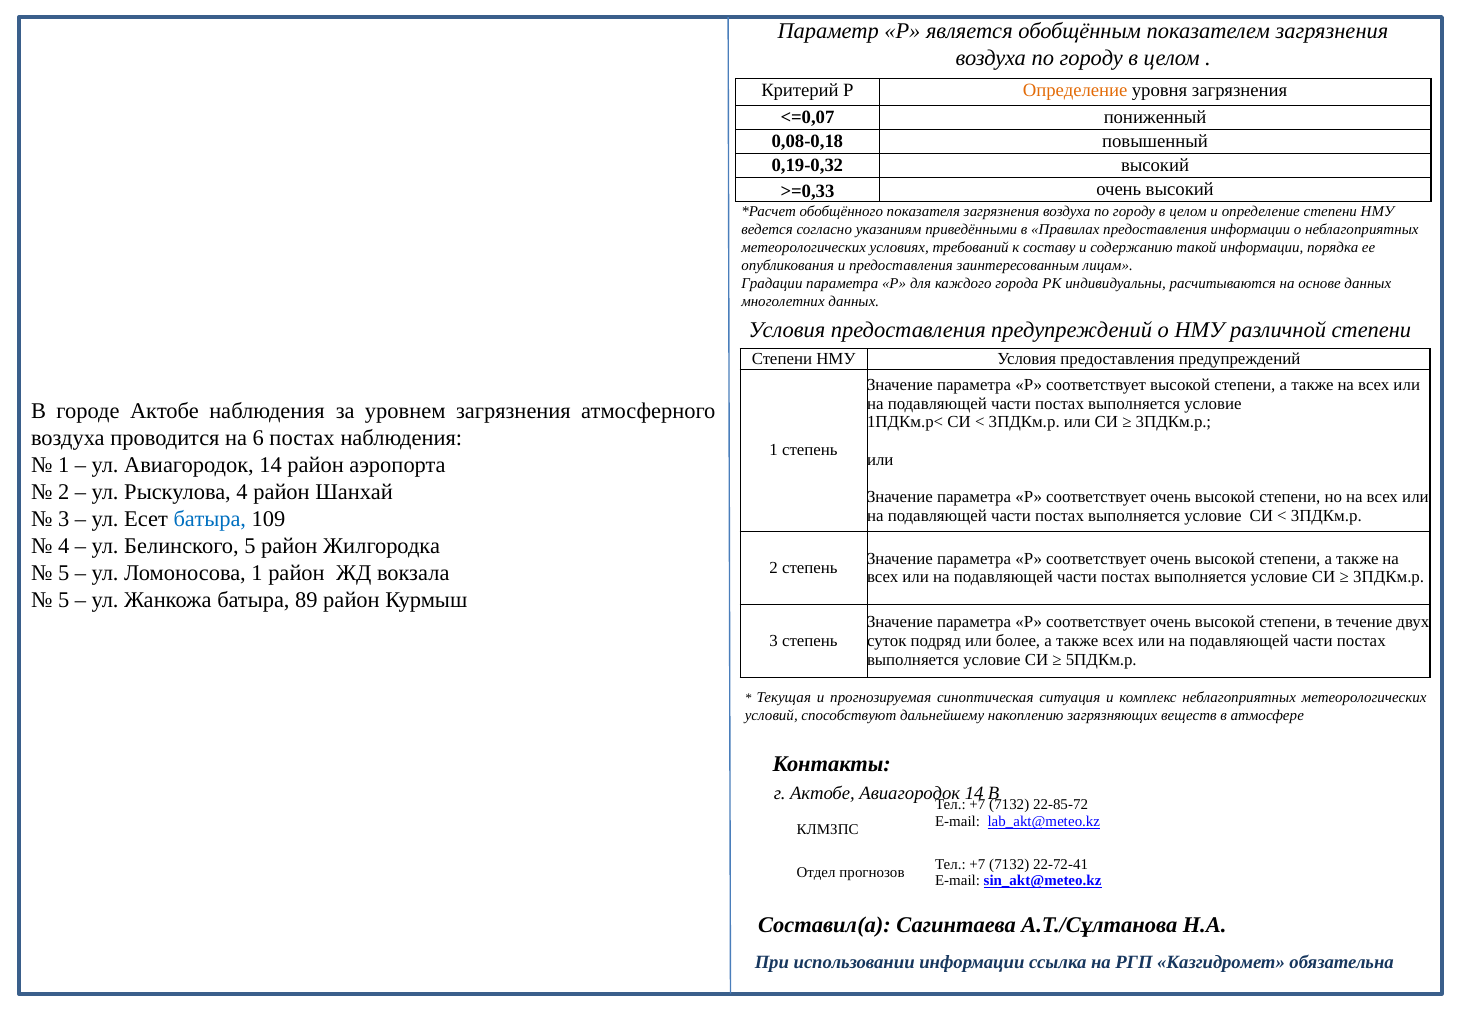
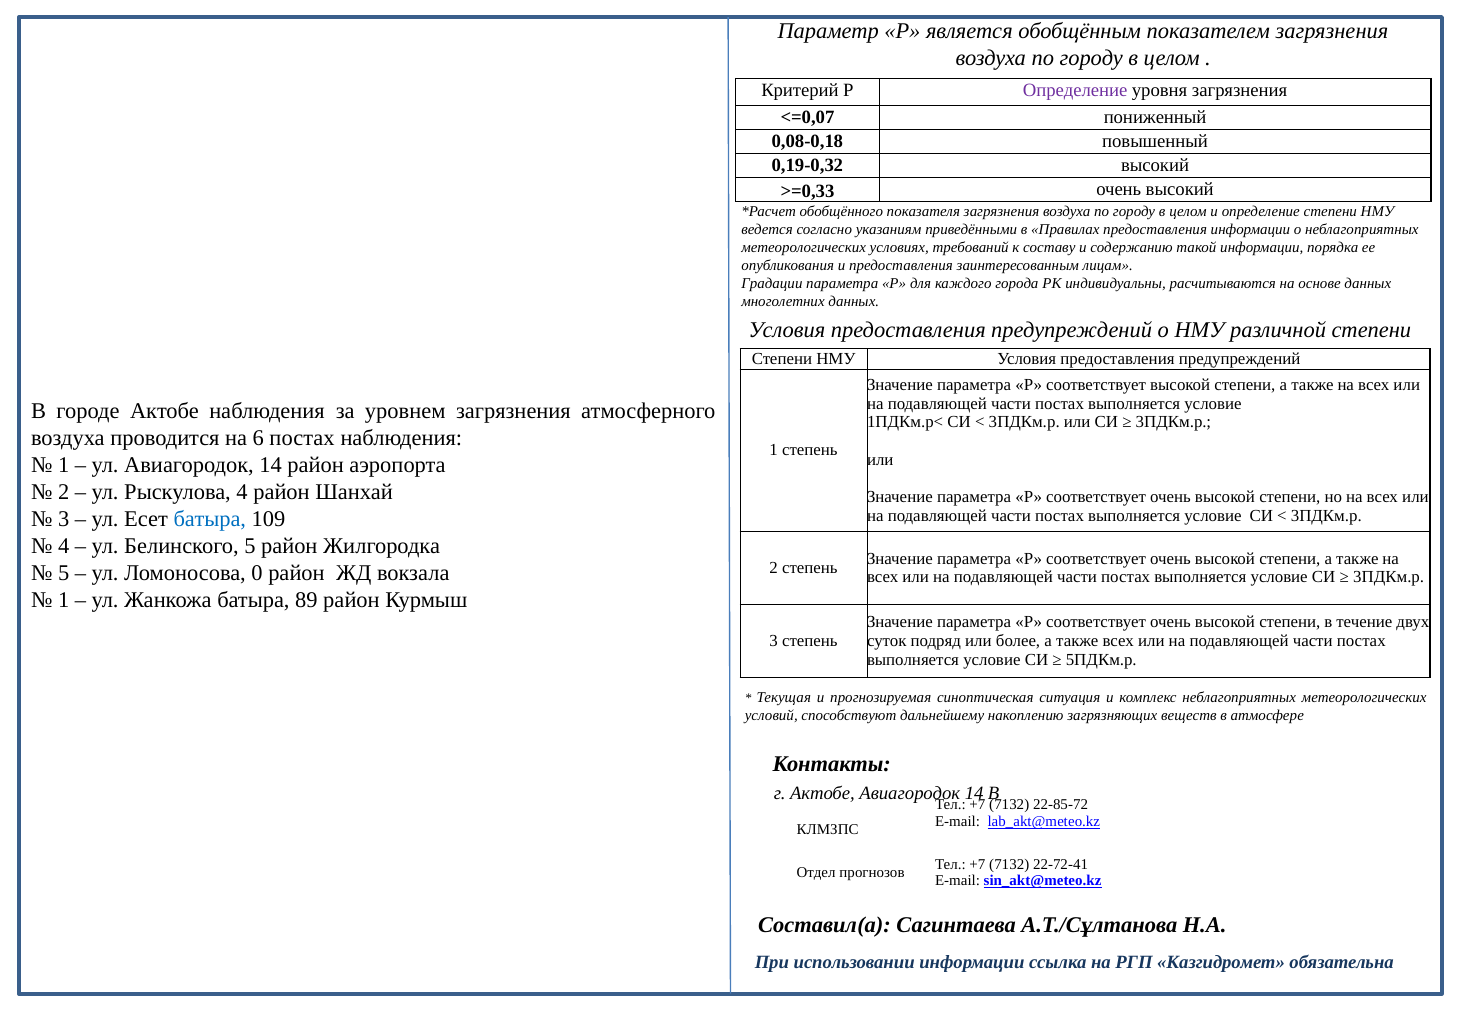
Определение colour: orange -> purple (1075, 90)
Ломоносова 1: 1 -> 0 (257, 573)
5: 5 -> 1 (64, 600)
